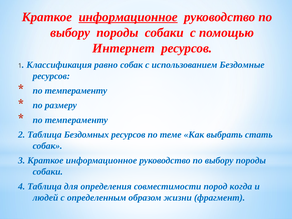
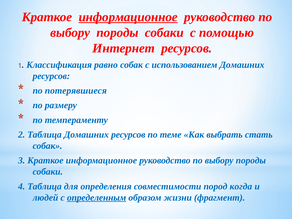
использованием Бездомные: Бездомные -> Домашних (242, 65)
темпераменту: темпераменту -> потерявшиеся (76, 91)
Таблица Бездомных: Бездомных -> Домашних (86, 135)
определенным underline: none -> present (97, 198)
